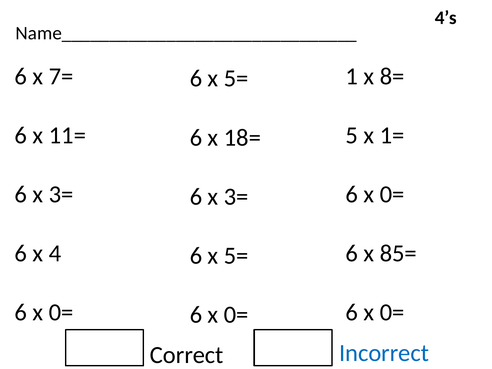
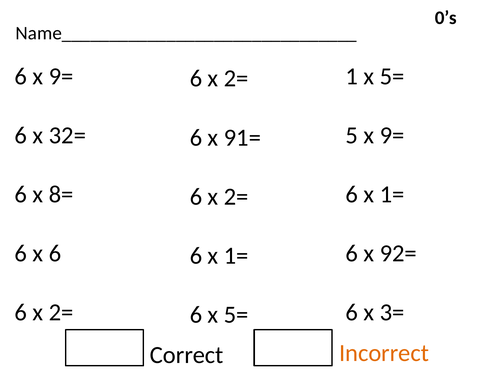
4’s: 4’s -> 0’s (446, 18)
6 x 7=: 7= -> 9= (61, 76)
1 x 8=: 8= -> 5= (392, 76)
5=: 5= -> 2= (236, 79)
11=: 11= -> 32= (67, 135)
5 x 1=: 1= -> 9= (392, 135)
18=: 18= -> 91= (242, 138)
3=: 3= -> 8= (61, 194)
0=: 0= -> 1= (392, 194)
3=: 3= -> 2= (236, 197)
x 4: 4 -> 6 (55, 253)
85=: 85= -> 92= (398, 253)
5=: 5= -> 1= (236, 256)
0=: 0= -> 2= (61, 312)
0=: 0= -> 3= (392, 312)
0=: 0= -> 5= (236, 315)
Incorrect colour: blue -> orange (384, 353)
